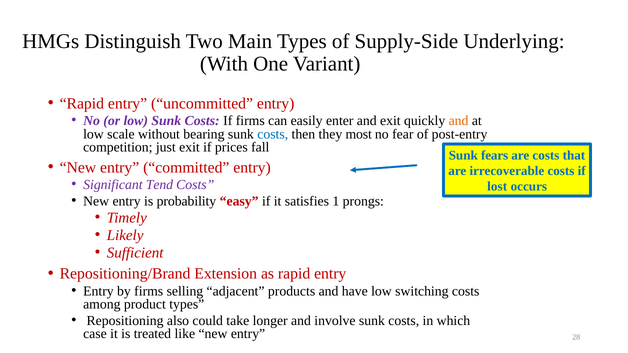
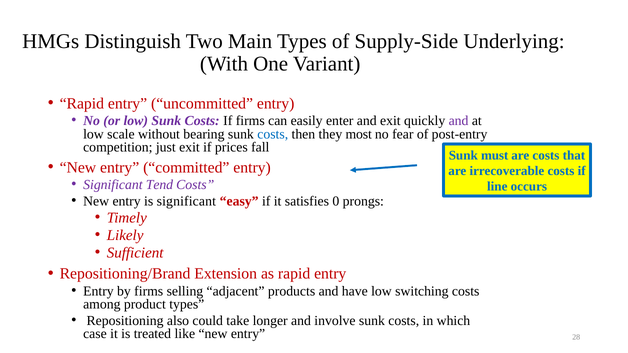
and colour: orange -> purple (459, 121)
fears: fears -> must (495, 155)
lost: lost -> line (497, 187)
is probability: probability -> significant (186, 201)
1: 1 -> 0 (336, 201)
